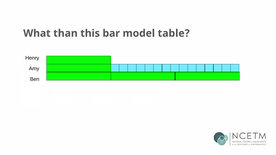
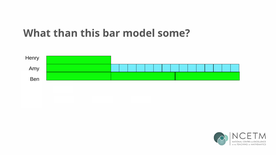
table: table -> some (174, 33)
